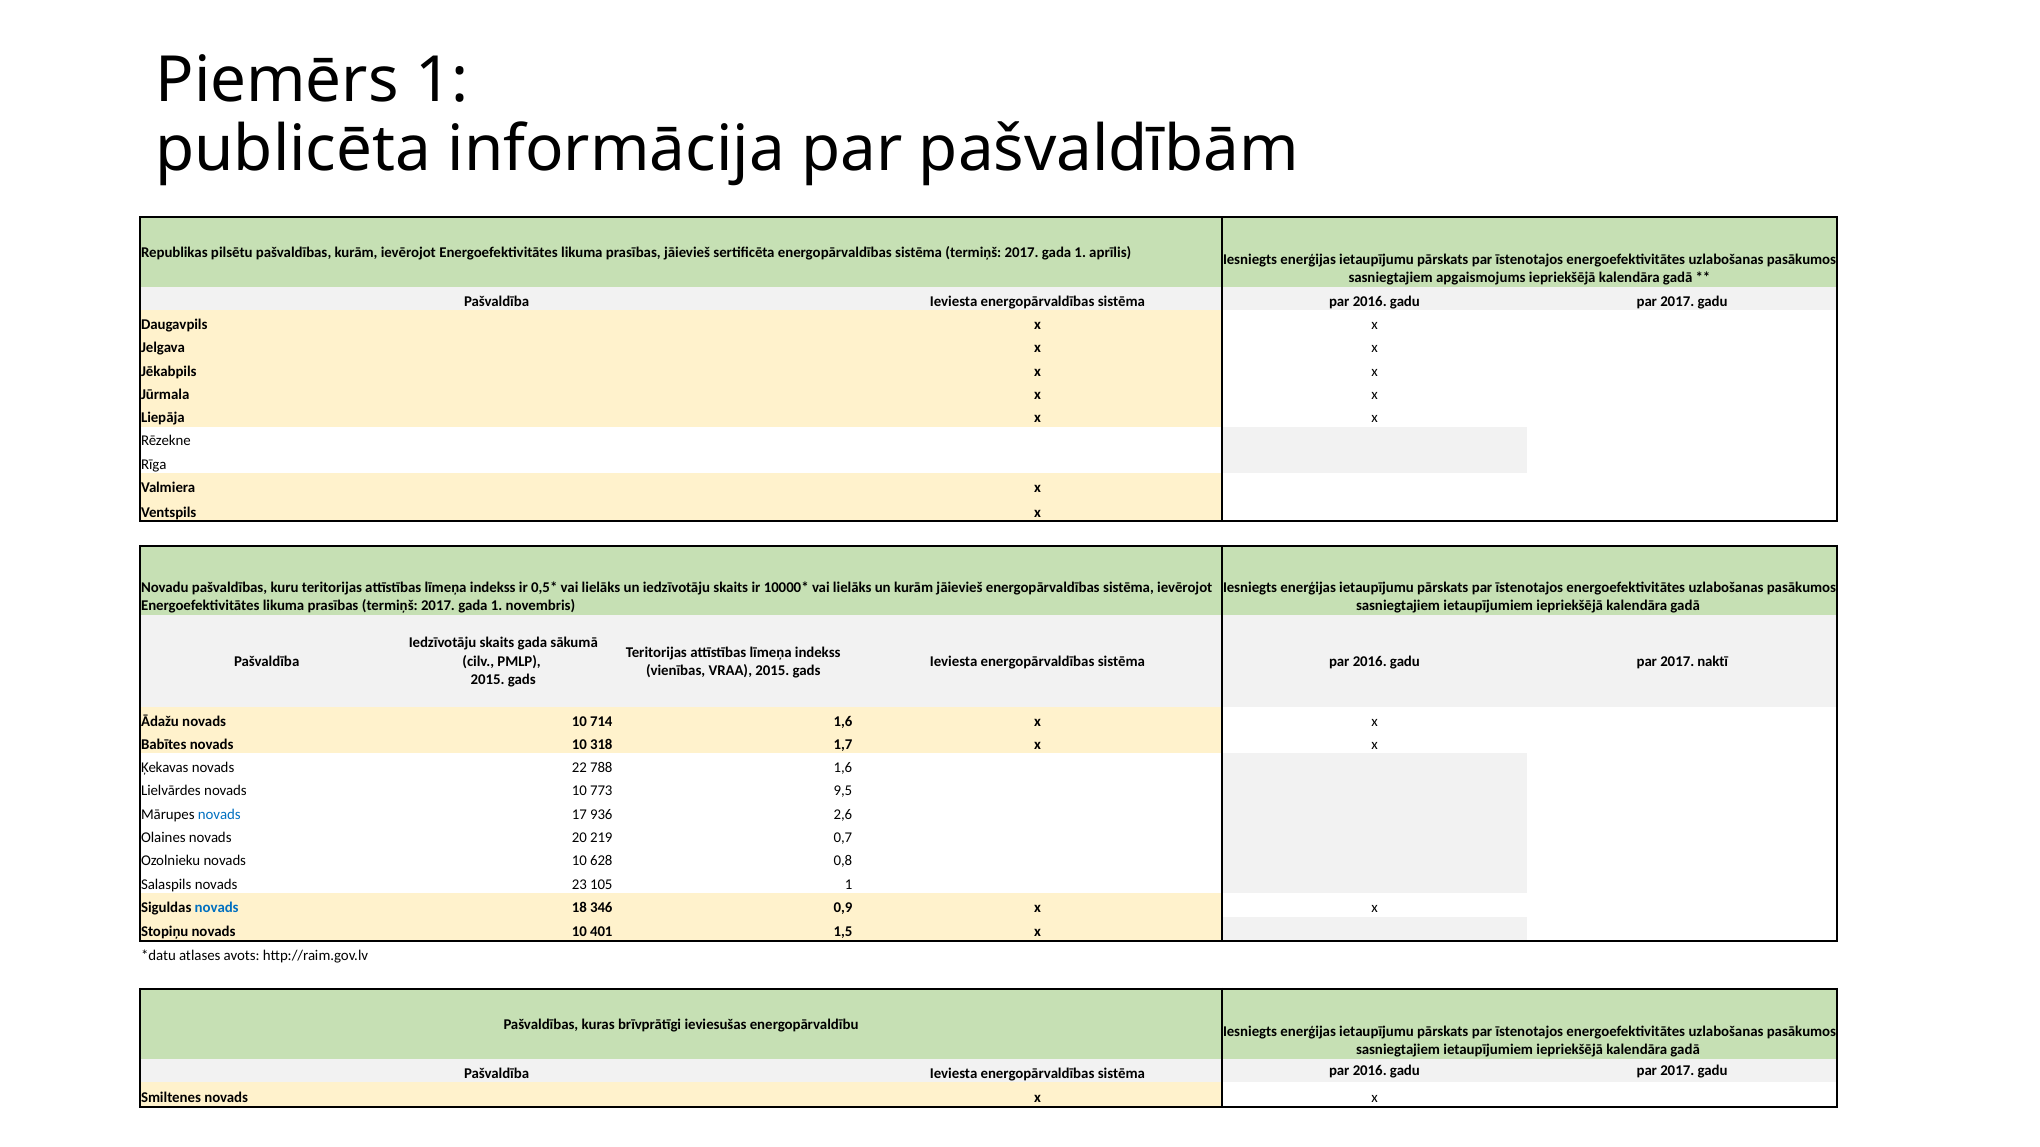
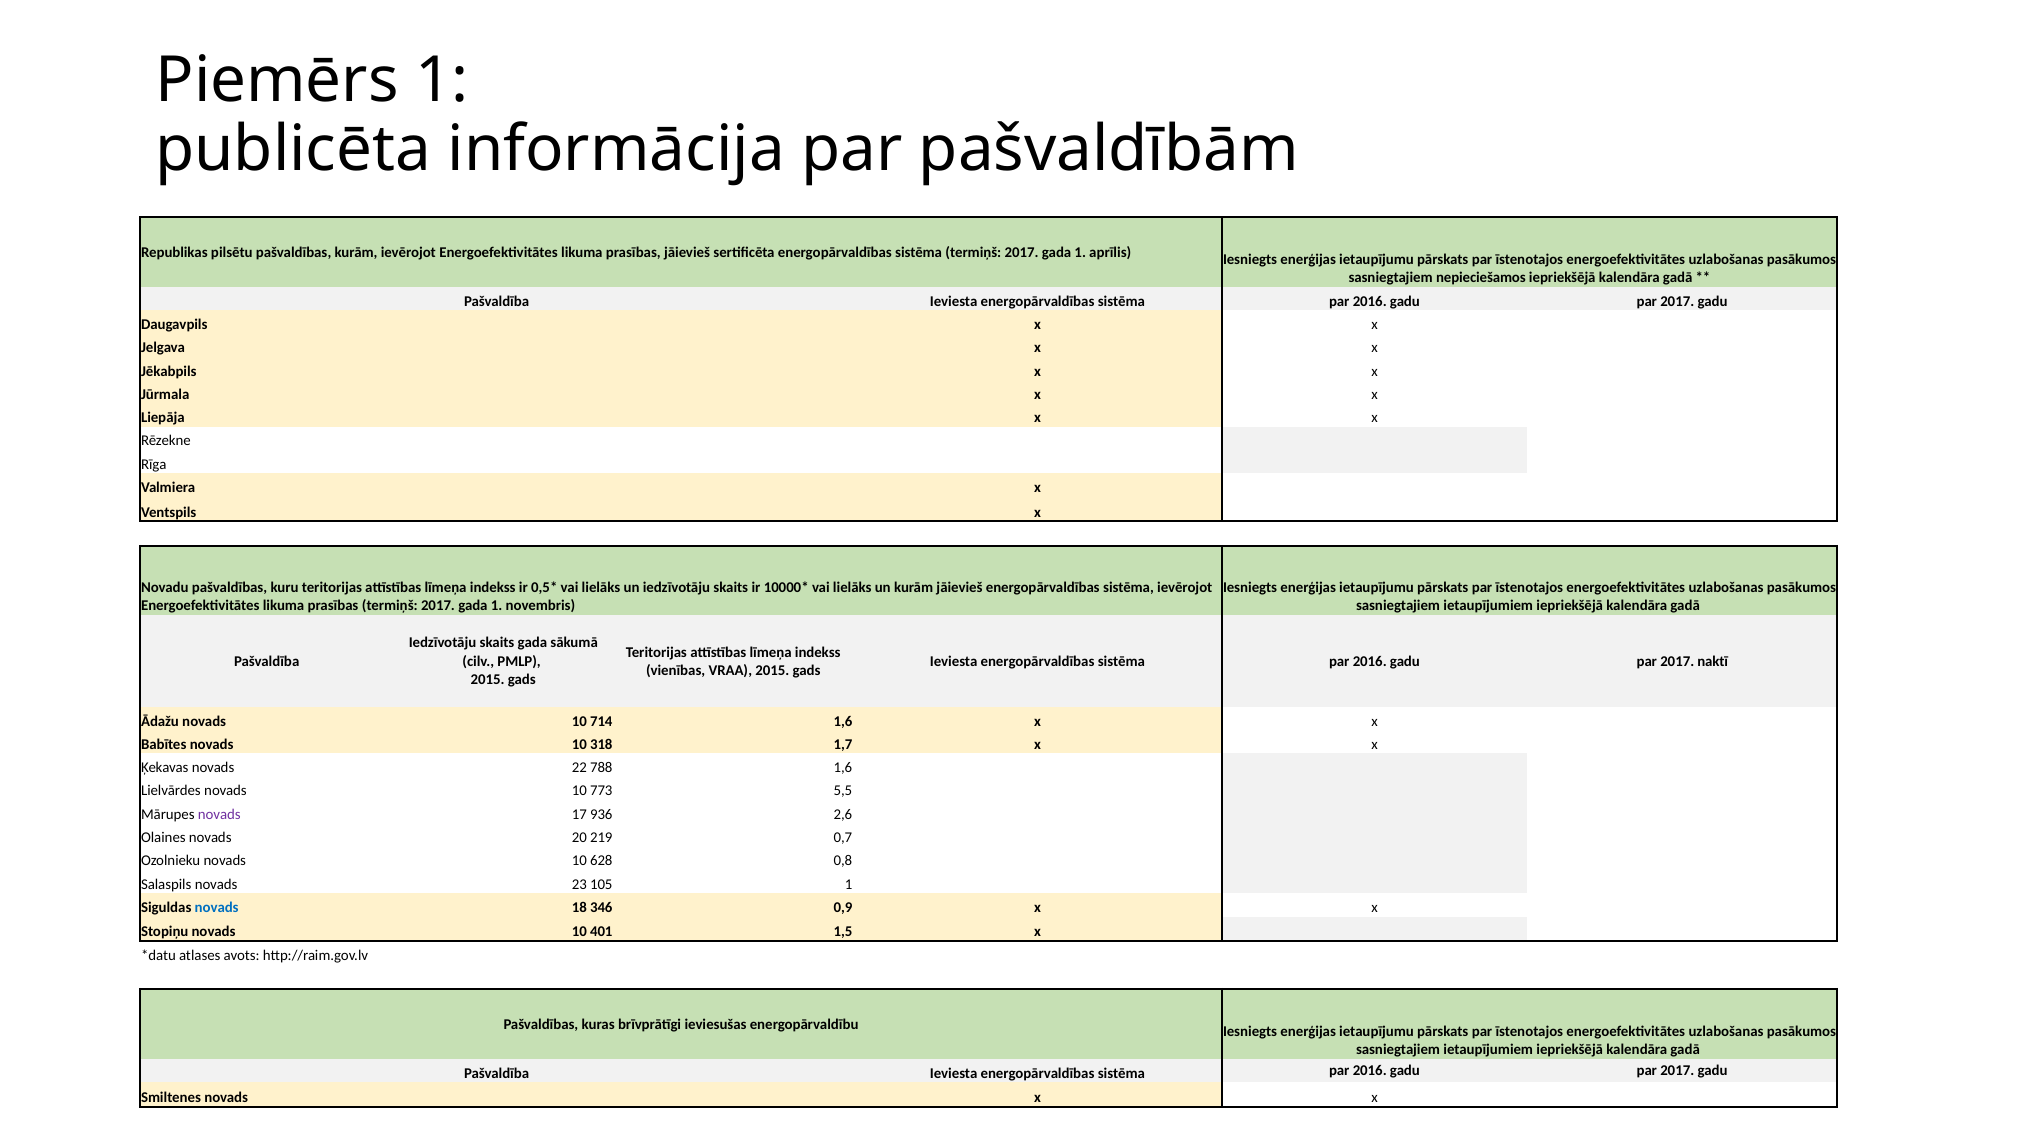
apgaismojums: apgaismojums -> nepieciešamos (1481, 278)
9,5: 9,5 -> 5,5 (843, 791)
novads colour: blue -> purple (219, 815)
